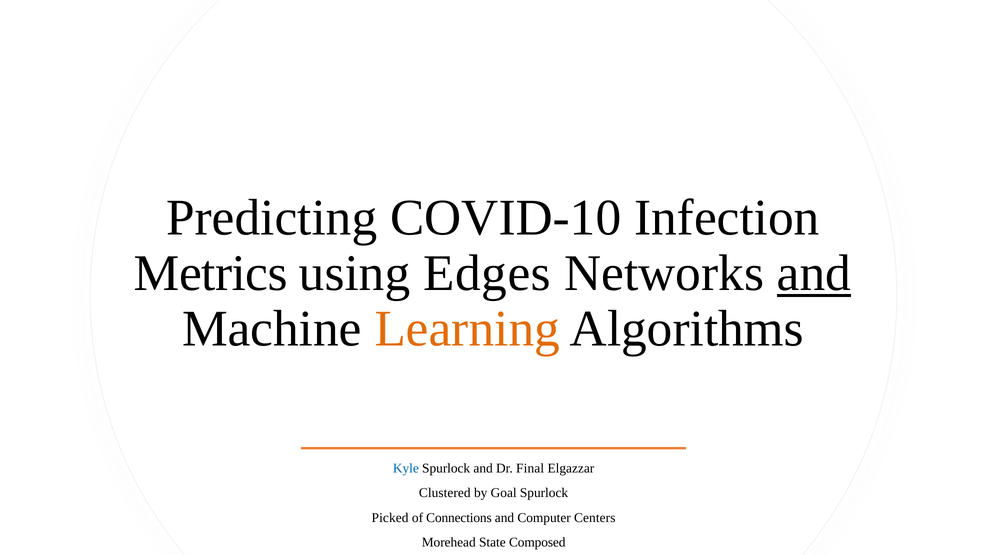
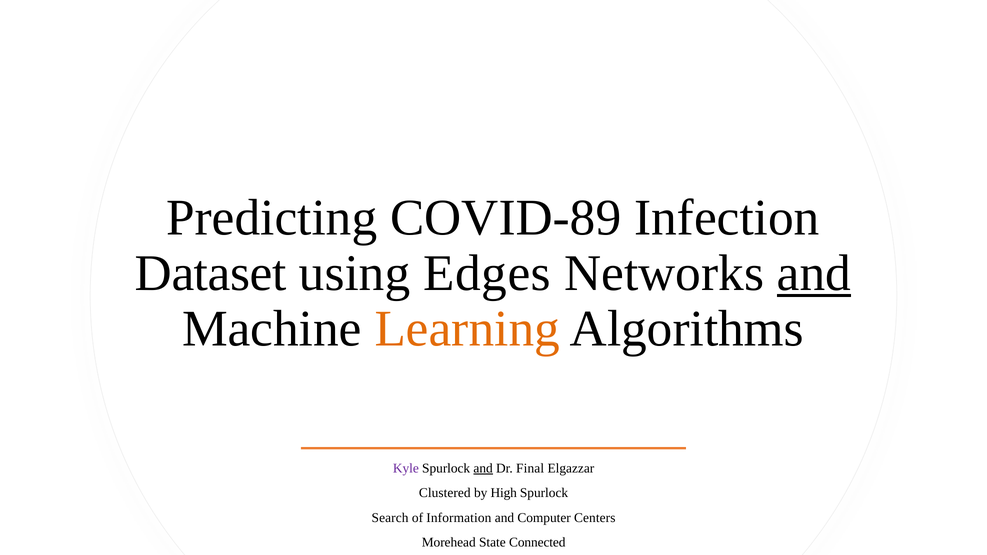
COVID-10: COVID-10 -> COVID-89 (506, 218)
Metrics: Metrics -> Dataset (211, 273)
Kyle colour: blue -> purple (406, 468)
and underline: none -> present (483, 468)
Goal: Goal -> High (504, 493)
Picked: Picked -> Search (390, 518)
Connections: Connections -> Information (459, 518)
Composed: Composed -> Connected (537, 543)
